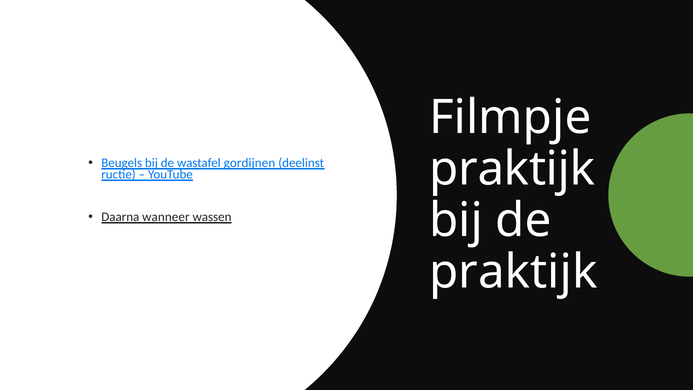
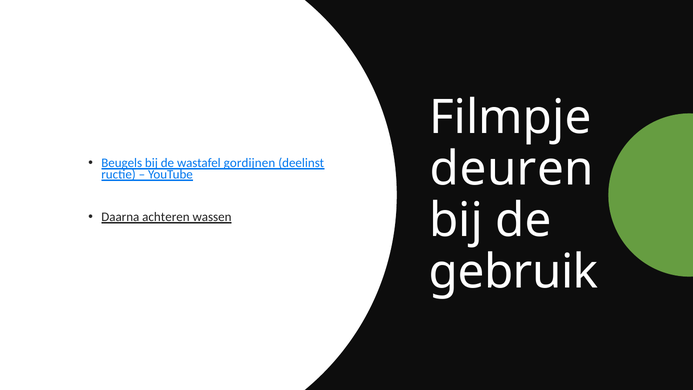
praktijk: praktijk -> deuren (512, 169)
wanneer: wanneer -> achteren (166, 217)
praktijk: praktijk -> gebruik (514, 272)
